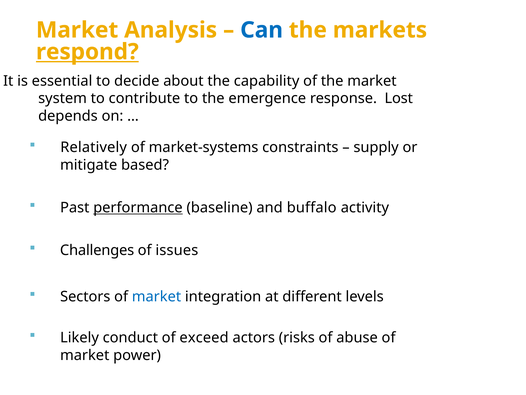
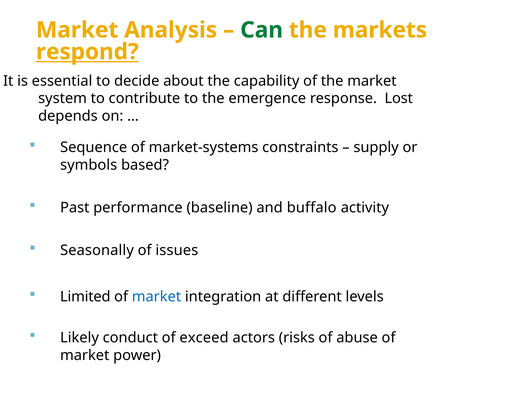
Can colour: blue -> green (262, 30)
Relatively: Relatively -> Sequence (94, 147)
mitigate: mitigate -> symbols (89, 165)
performance underline: present -> none (138, 207)
Challenges: Challenges -> Seasonally (97, 250)
Sectors: Sectors -> Limited (85, 296)
